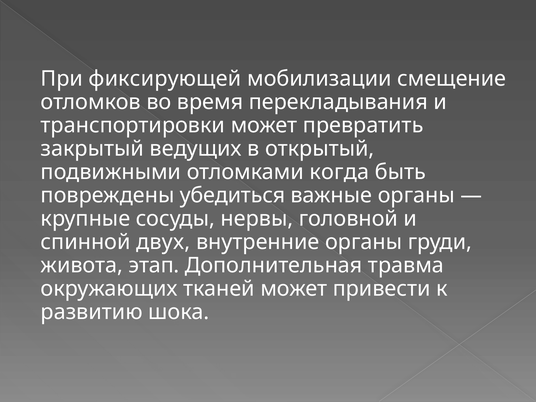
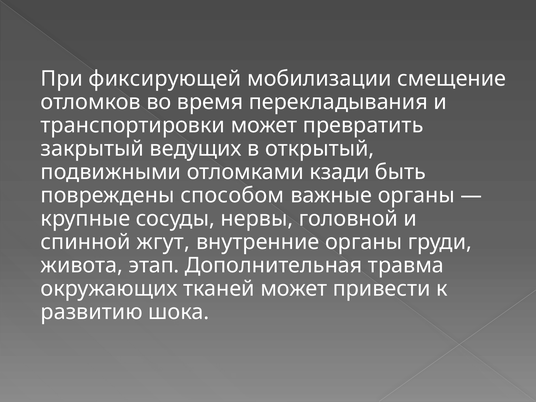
когда: когда -> кзади (339, 172)
убедиться: убедиться -> способом (232, 195)
двух: двух -> жгут (163, 242)
